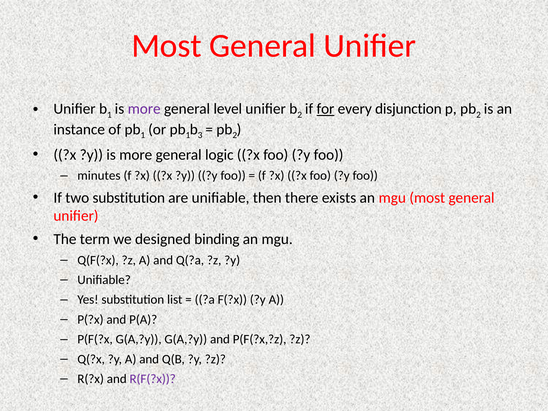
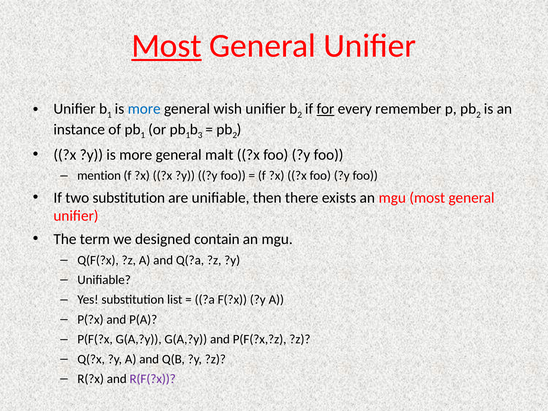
Most underline: none -> present (167, 46)
more colour: purple -> blue (144, 109)
level: level -> wish (228, 109)
disjunction: disjunction -> remember (408, 109)
logic: logic -> malt (219, 155)
minutes: minutes -> mention (99, 176)
binding: binding -> contain (217, 239)
